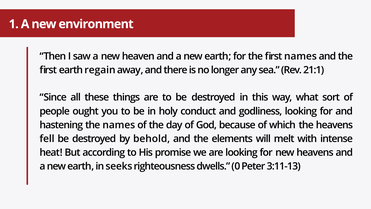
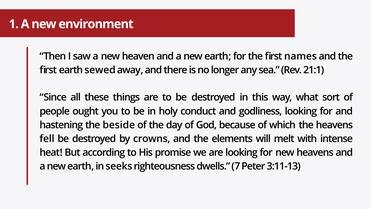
regain: regain -> sewed (100, 70)
the names: names -> beside (119, 125)
behold: behold -> crowns (152, 139)
0: 0 -> 7 (236, 167)
